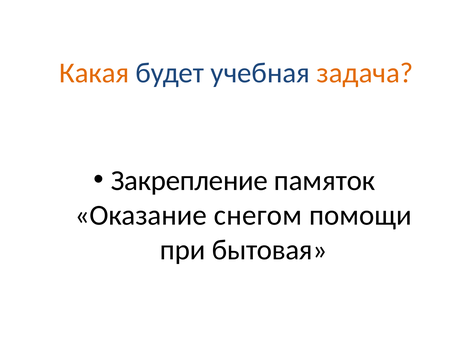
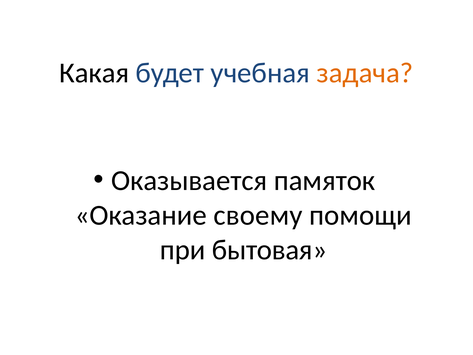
Какая colour: orange -> black (94, 73)
Закрепление: Закрепление -> Оказывается (189, 180)
снегом: снегом -> своему (258, 215)
